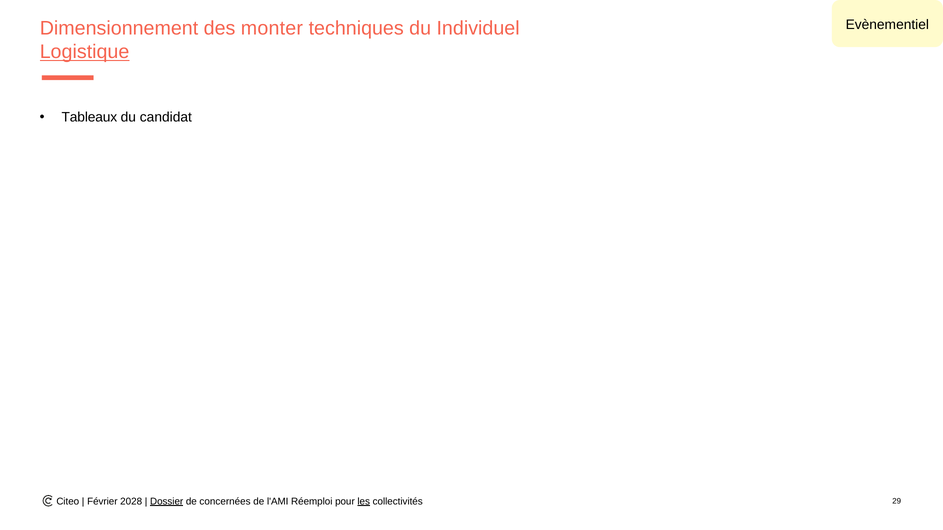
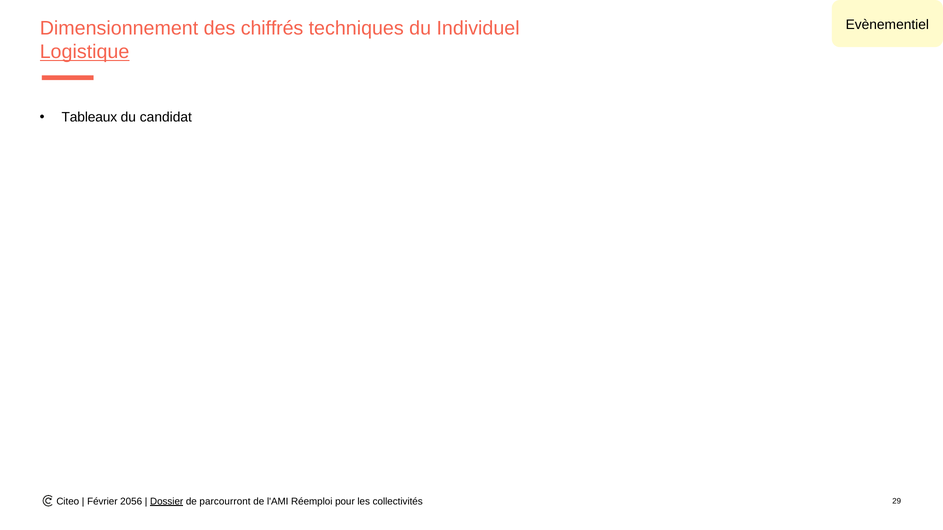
monter: monter -> chiffrés (272, 28)
2028: 2028 -> 2056 (131, 502)
concernées: concernées -> parcourront (225, 502)
les underline: present -> none (364, 502)
